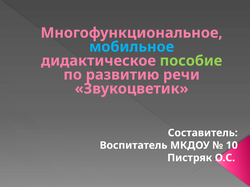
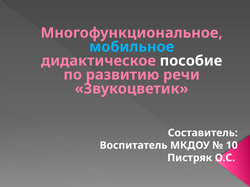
пособие colour: light green -> white (191, 61)
